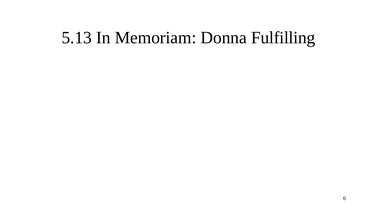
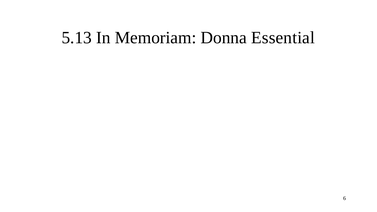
Fulfilling: Fulfilling -> Essential (283, 38)
